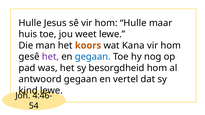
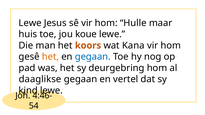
Hulle: Hulle -> Lewe (30, 23)
weet: weet -> koue (86, 34)
het colour: purple -> orange (50, 57)
besorgdheid: besorgdheid -> deurgebring (117, 68)
antwoord: antwoord -> daaglikse (40, 79)
